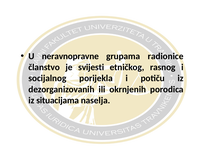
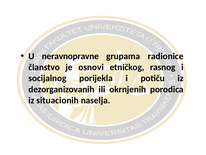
svijesti: svijesti -> osnovi (91, 67)
situacijama: situacijama -> situacionih (58, 100)
